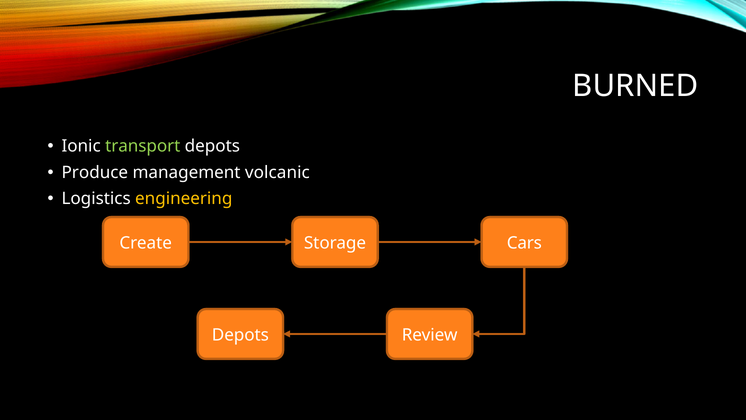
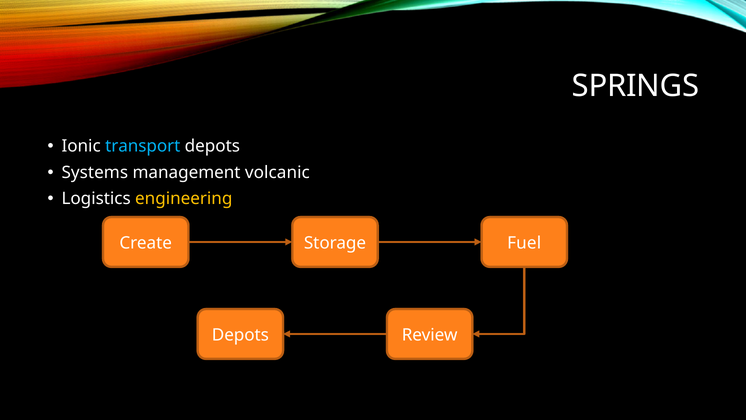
BURNED: BURNED -> SPRINGS (636, 86)
transport colour: light green -> light blue (143, 146)
Produce: Produce -> Systems (95, 172)
Cars: Cars -> Fuel (524, 243)
